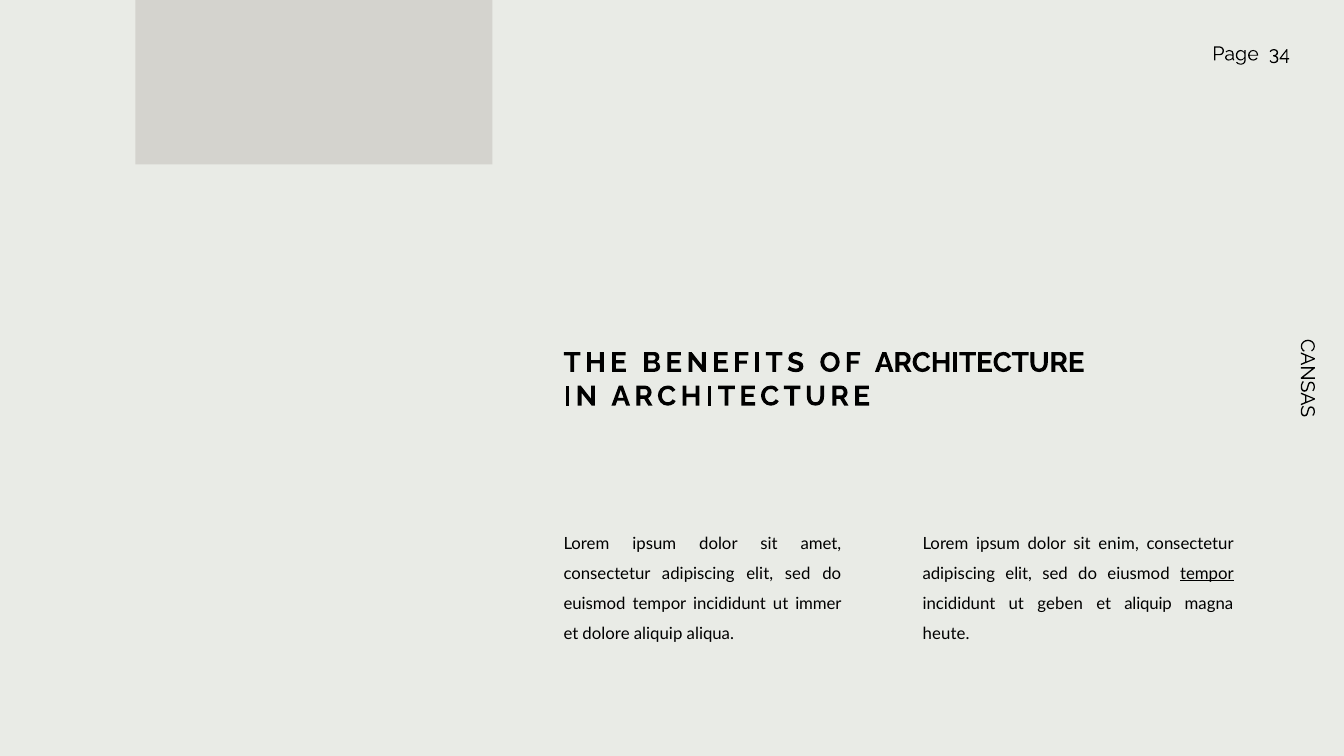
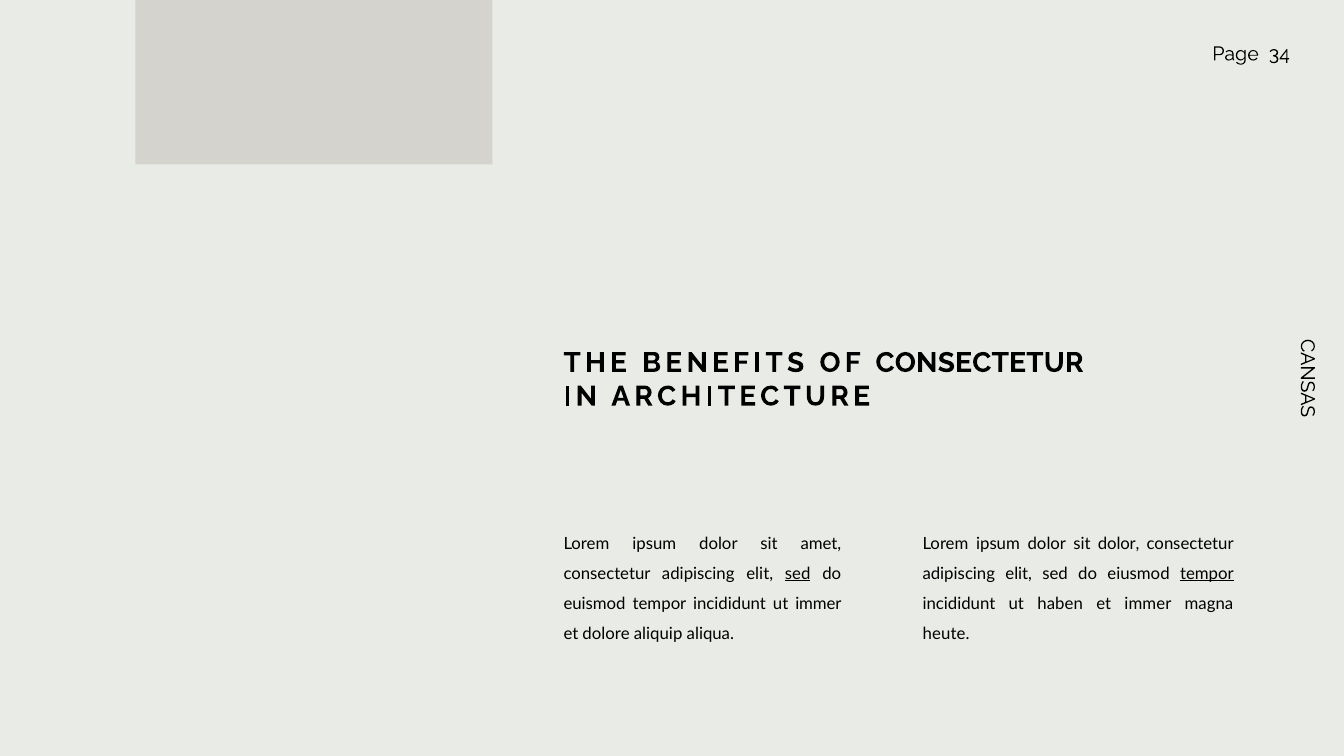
OF ARCHITECTURE: ARCHITECTURE -> CONSECTETUR (979, 363)
sit enim: enim -> dolor (1119, 543)
sed underline: none -> present (798, 574)
geben: geben -> haben (1060, 604)
et aliquip: aliquip -> immer (1148, 604)
